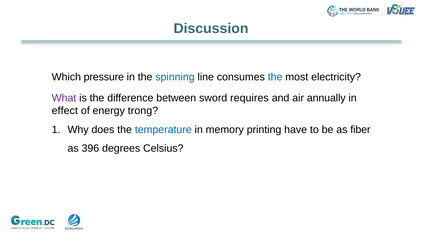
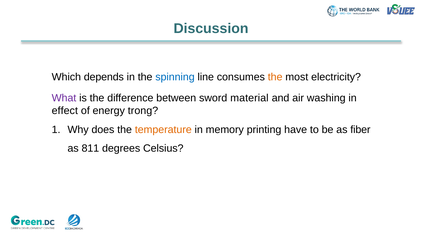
pressure: pressure -> depends (104, 77)
the colour: blue -> orange (275, 77)
requires: requires -> material (249, 98)
annually: annually -> washing (326, 98)
temperature colour: blue -> orange (163, 130)
396: 396 -> 811 (90, 149)
